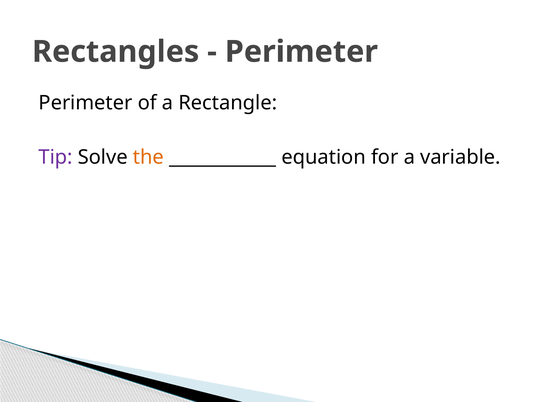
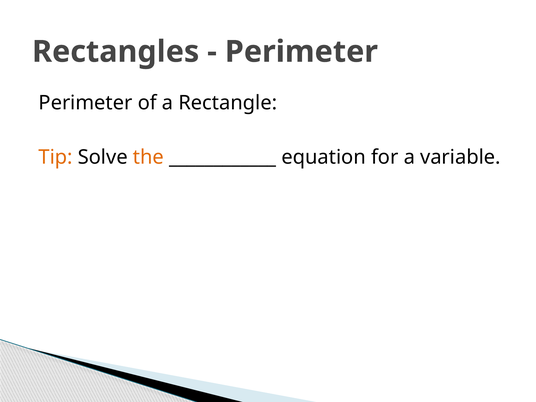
Tip colour: purple -> orange (56, 157)
